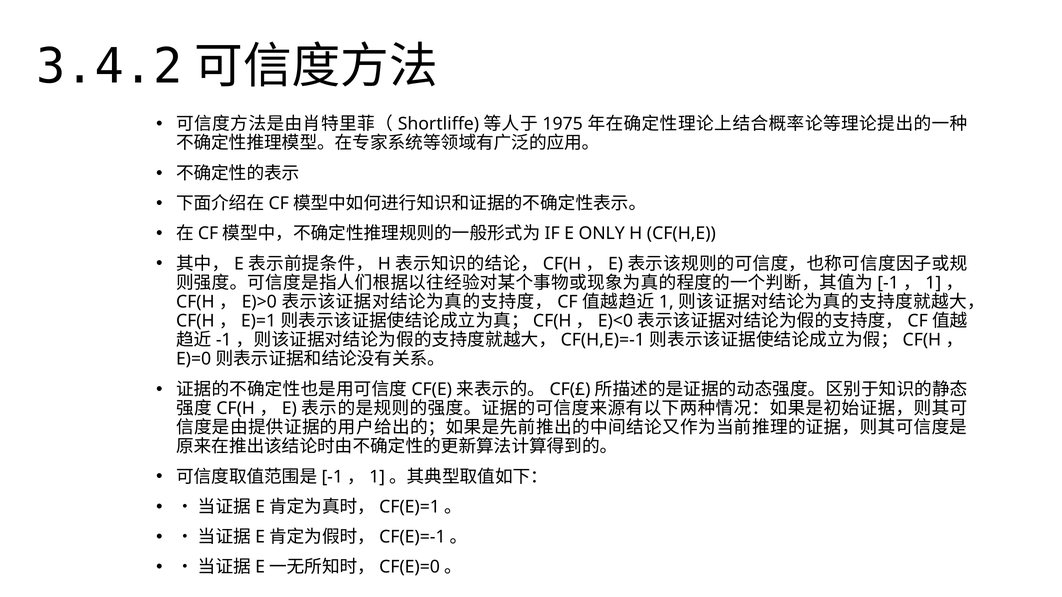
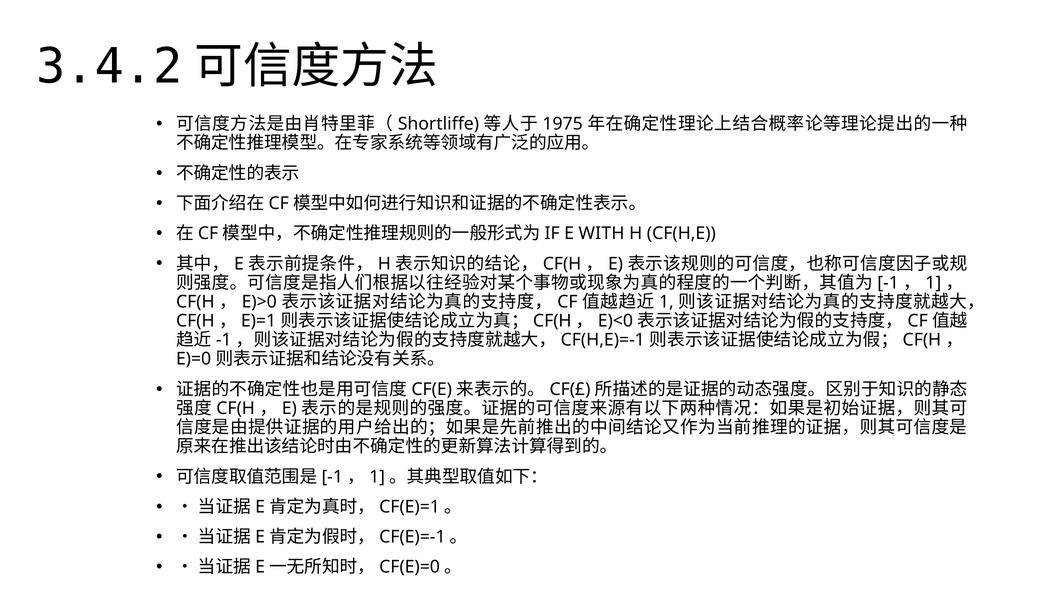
ONLY: ONLY -> WITH (602, 234)
